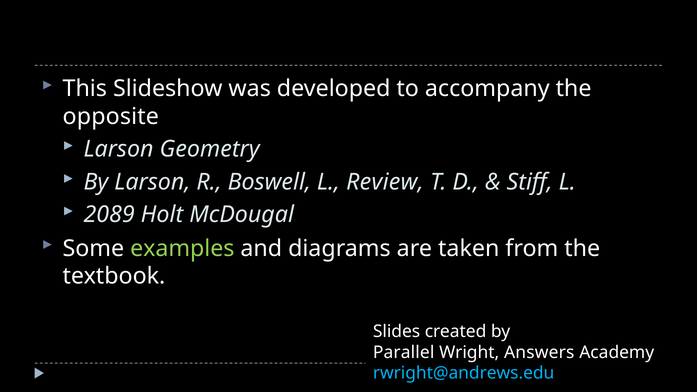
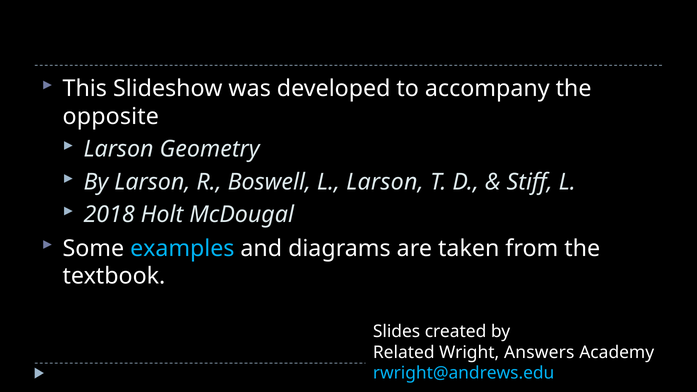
L Review: Review -> Larson (385, 182)
2089: 2089 -> 2018 (109, 215)
examples colour: light green -> light blue (182, 248)
Parallel: Parallel -> Related (404, 352)
